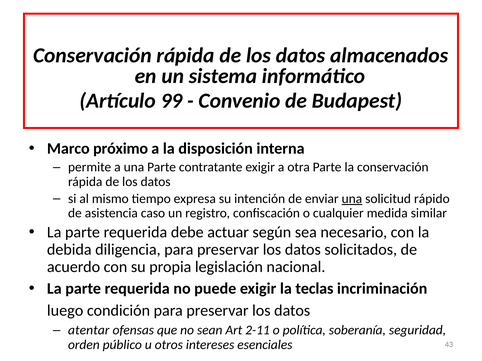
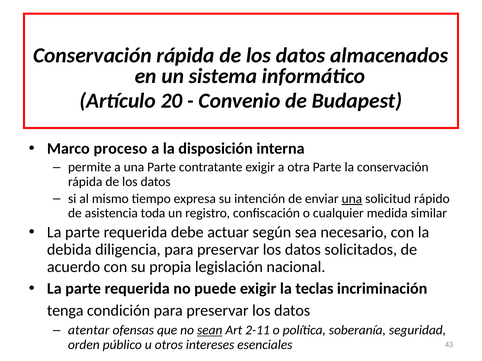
99: 99 -> 20 (172, 101)
próximo: próximo -> proceso (120, 149)
caso: caso -> toda (153, 214)
luego: luego -> tenga (65, 311)
sean underline: none -> present (210, 331)
